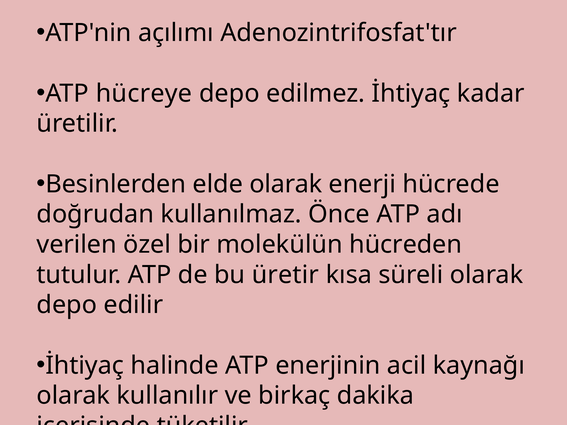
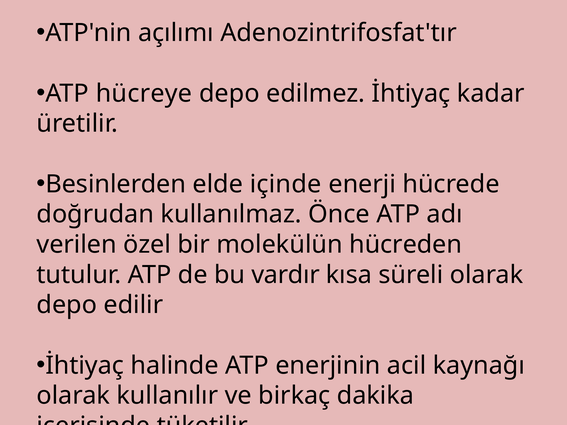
elde olarak: olarak -> içinde (286, 184)
üretir: üretir -> vardır (286, 275)
